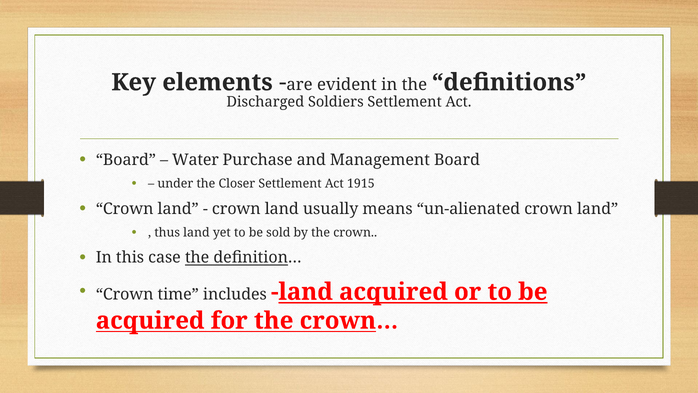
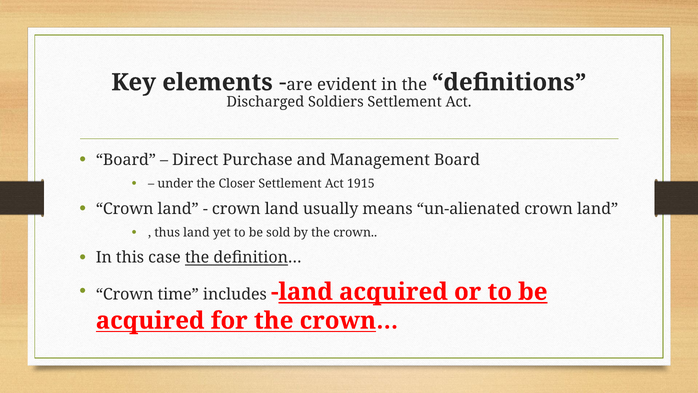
Water: Water -> Direct (195, 160)
